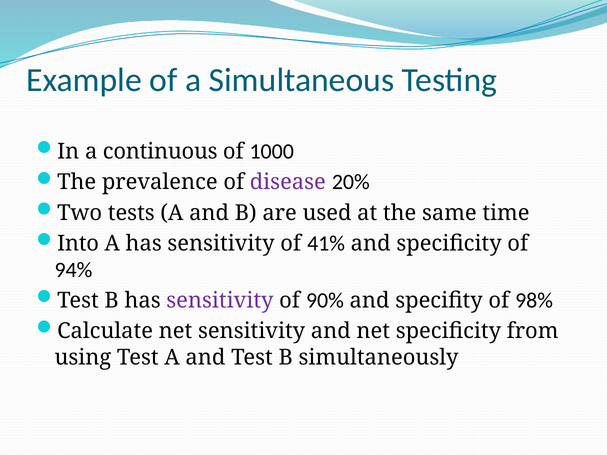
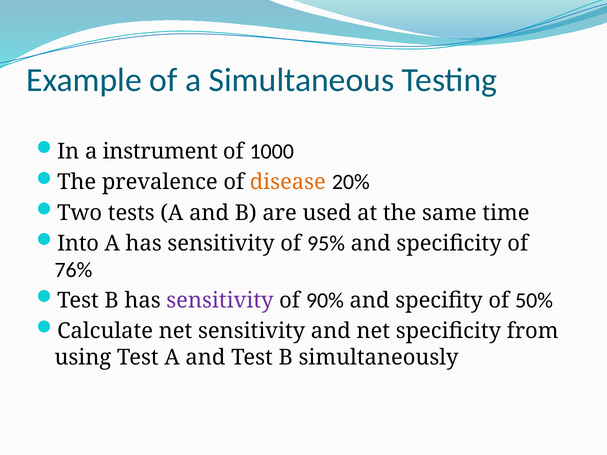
continuous: continuous -> instrument (160, 152)
disease colour: purple -> orange (288, 182)
41%: 41% -> 95% (326, 244)
94%: 94% -> 76% (73, 270)
98%: 98% -> 50% (534, 301)
